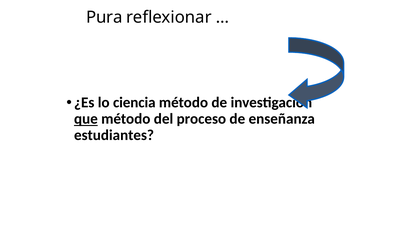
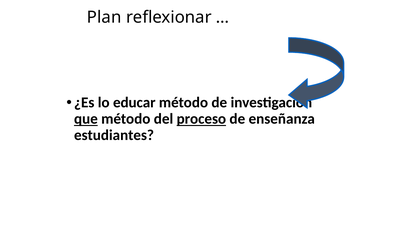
Pura: Pura -> Plan (104, 17)
ciencia: ciencia -> educar (134, 102)
proceso underline: none -> present (201, 119)
